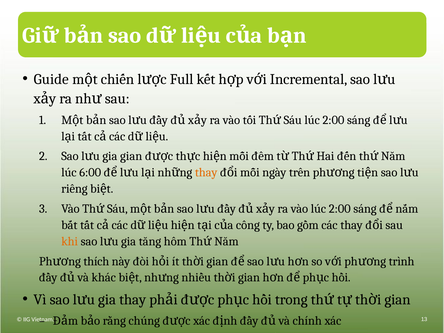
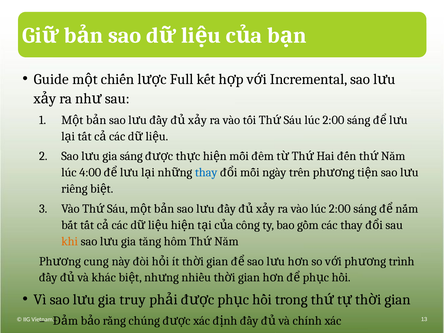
gia gian: gian -> sáng (131, 156)
6:00: 6:00 -> 4:00 (90, 173)
thay colour: orange -> blue (206, 173)
thích: thích -> cung (96, 261)
gia thay: thay -> truy (133, 300)
